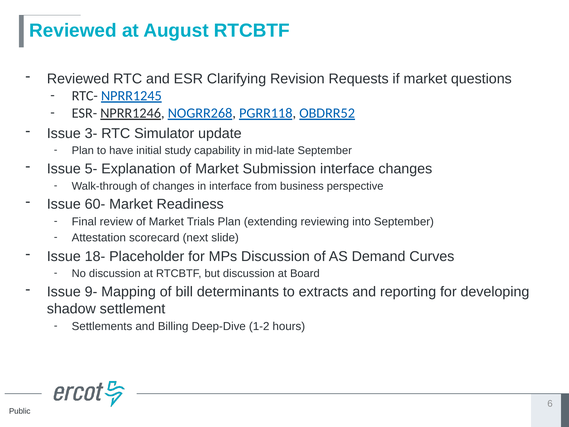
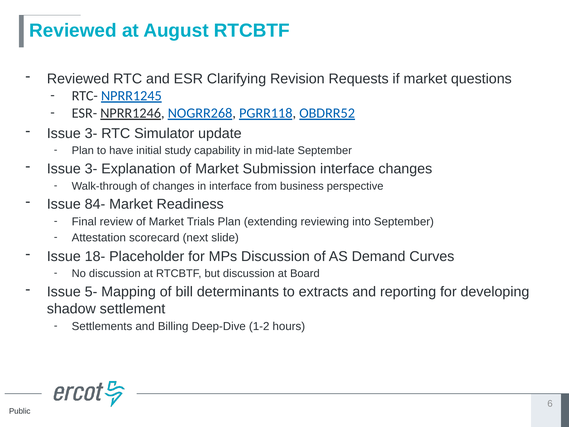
5-: 5- -> 3- (91, 169)
60-: 60- -> 84- (95, 204)
9-: 9- -> 5- (91, 292)
